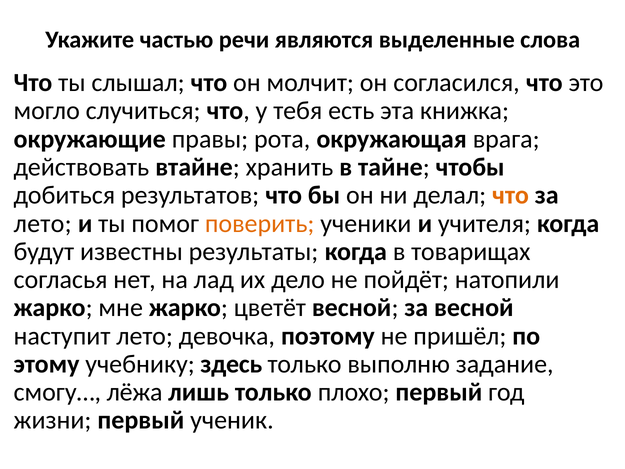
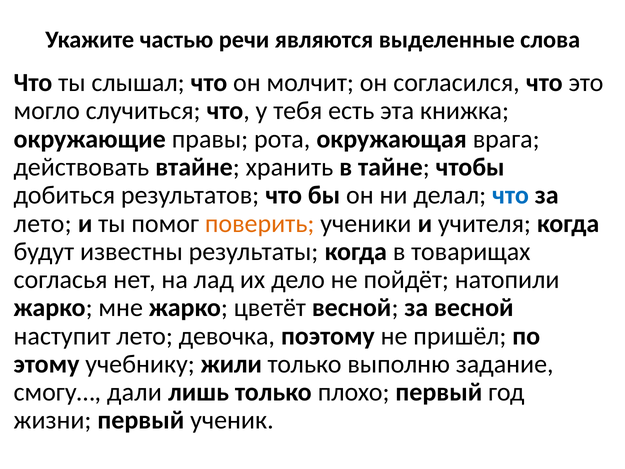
что colour: orange -> blue (511, 195)
здесь: здесь -> жили (231, 364)
лёжа: лёжа -> дали (134, 392)
